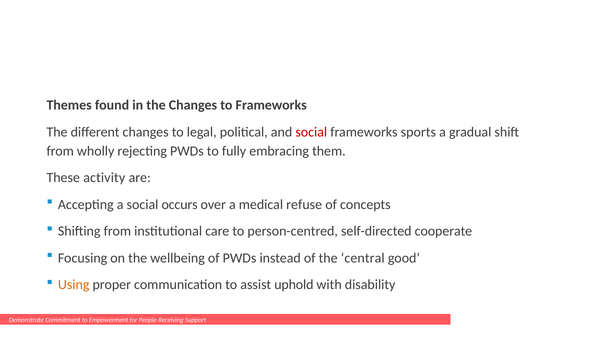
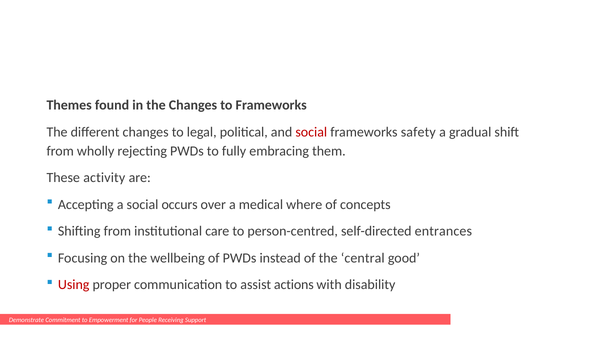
sports: sports -> safety (418, 132)
refuse: refuse -> where (304, 205)
cooperate: cooperate -> entrances (443, 231)
Using colour: orange -> red (74, 285)
uphold: uphold -> actions (294, 285)
